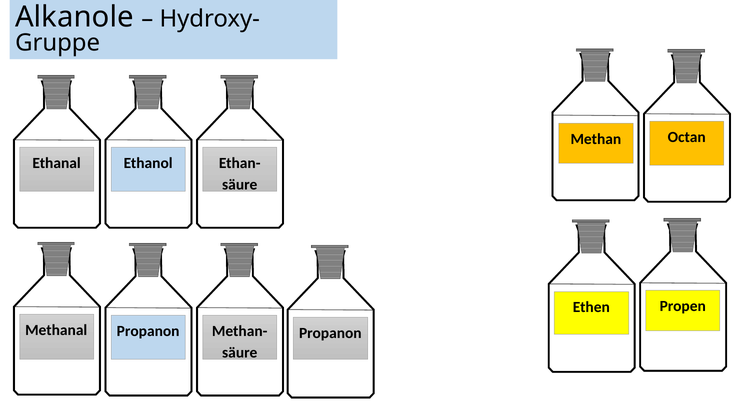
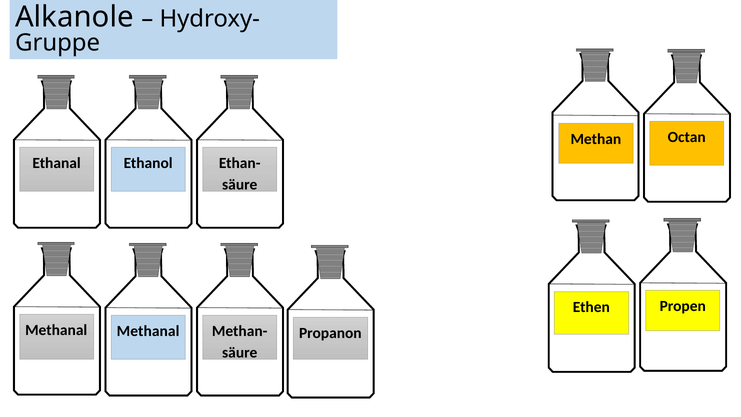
Propanon: Propanon -> Methanal (148, 331)
